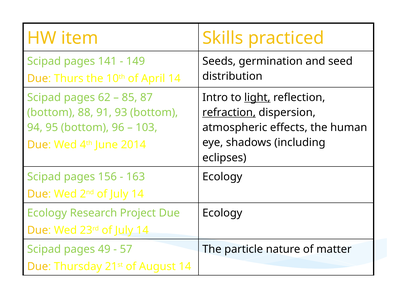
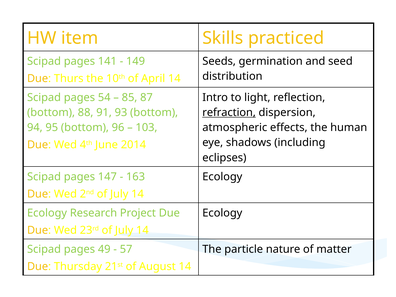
62: 62 -> 54 (104, 97)
light underline: present -> none (257, 97)
156: 156 -> 147 (107, 177)
